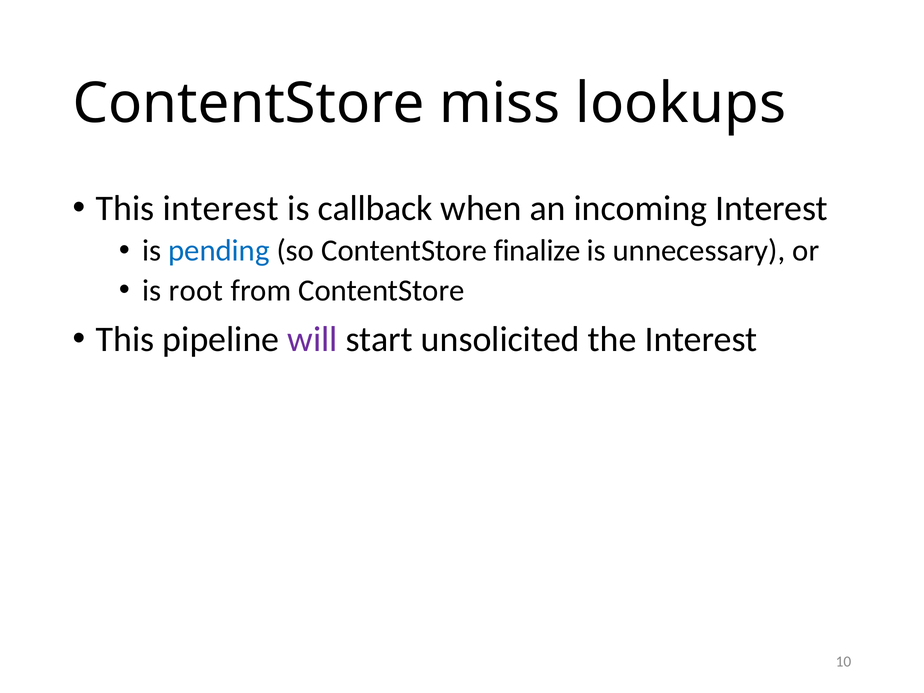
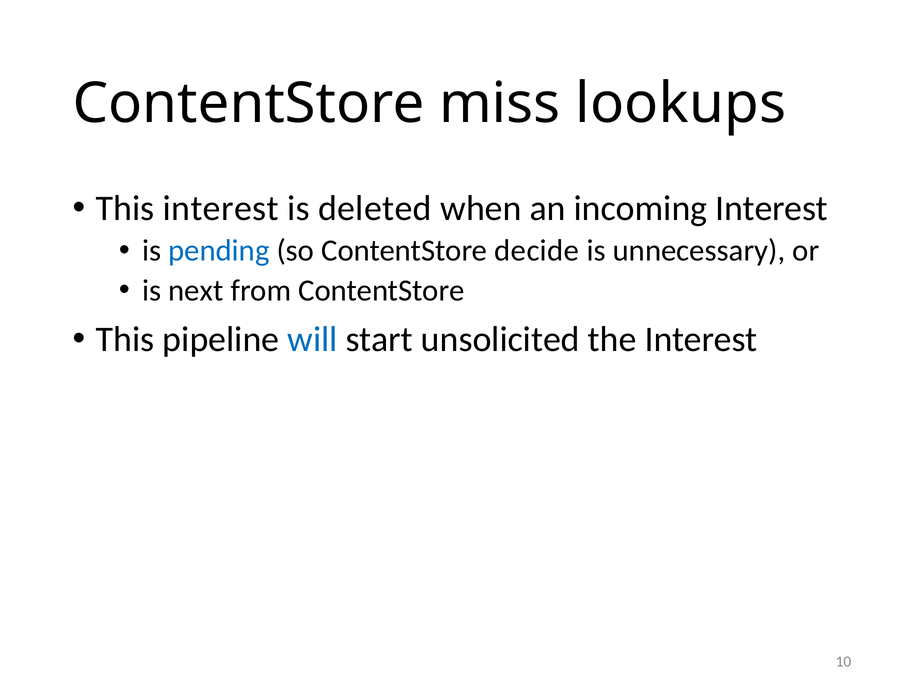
callback: callback -> deleted (375, 208)
finalize: finalize -> decide (537, 251)
root: root -> next (196, 290)
will colour: purple -> blue (313, 339)
